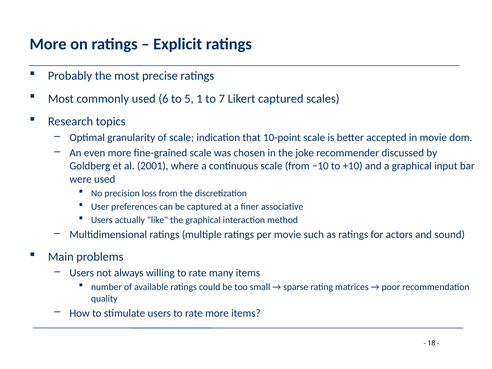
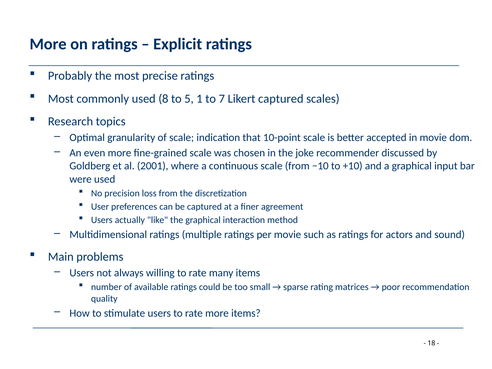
6: 6 -> 8 (163, 99)
associative: associative -> agreement (282, 207)
